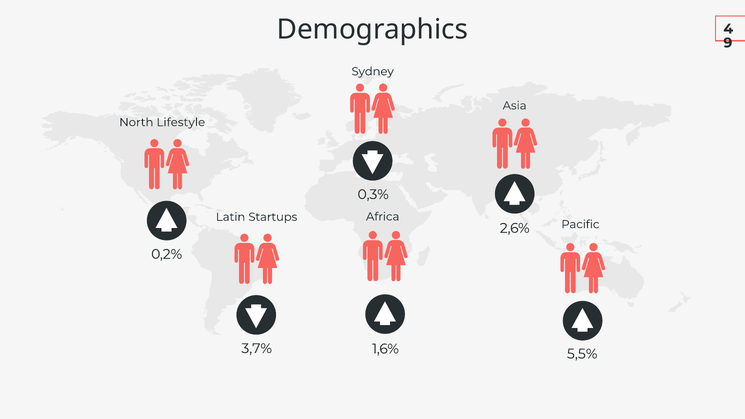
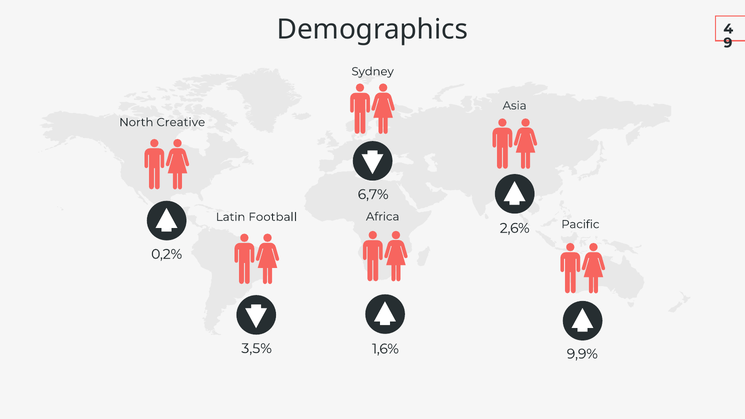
Lifestyle: Lifestyle -> Creative (181, 122)
0,3%: 0,3% -> 6,7% (373, 194)
Startups: Startups -> Football (273, 217)
3,7%: 3,7% -> 3,5% (257, 349)
5,5%: 5,5% -> 9,9% (582, 354)
